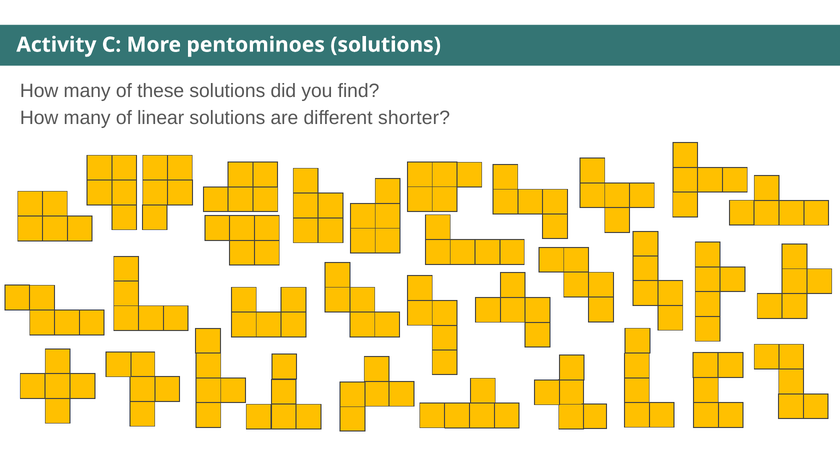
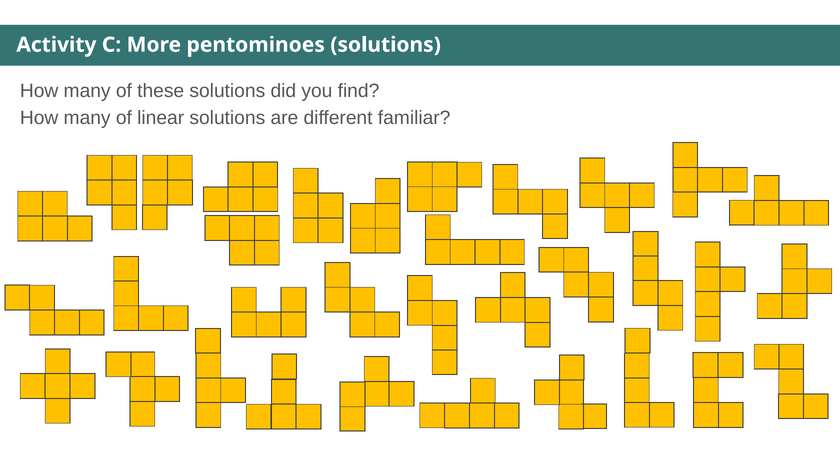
shorter: shorter -> familiar (414, 118)
